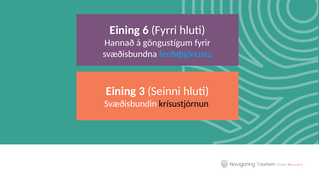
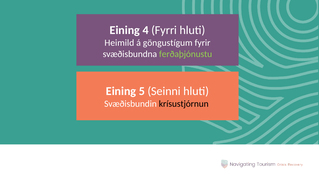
6: 6 -> 4 (146, 30)
Hannað: Hannað -> Heimild (119, 43)
ferðaþjónustu colour: light blue -> light green (186, 54)
3: 3 -> 5 (142, 91)
